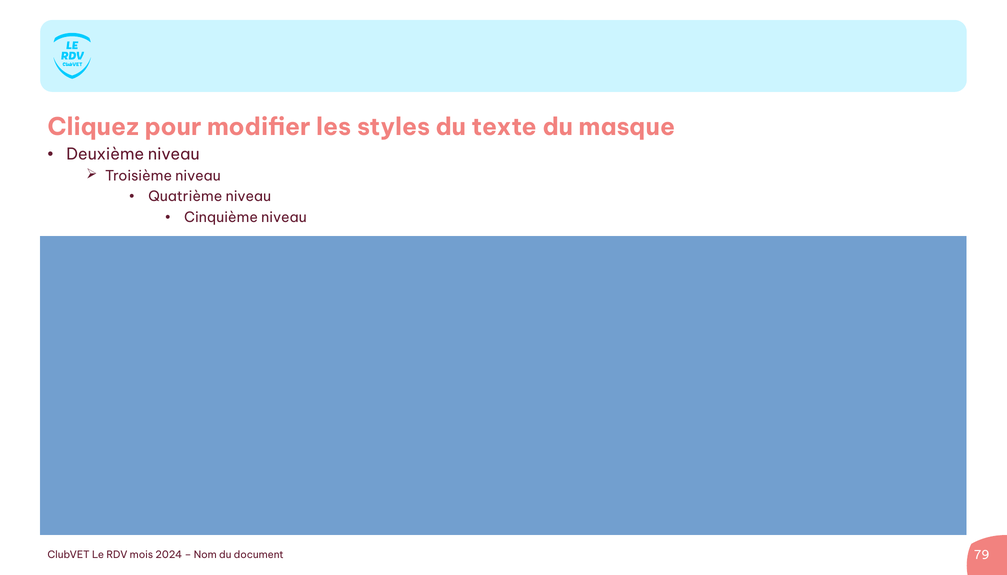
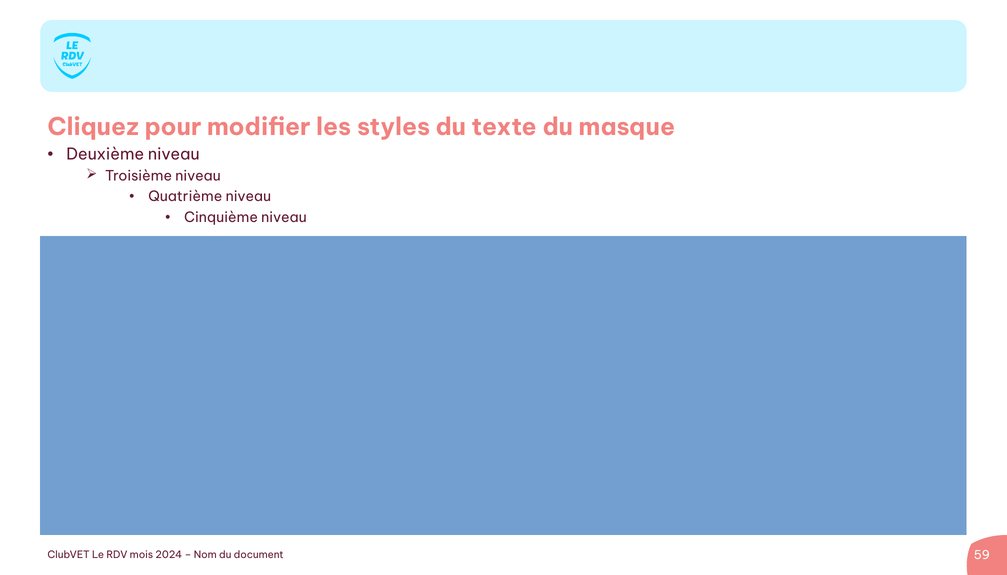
79: 79 -> 59 (982, 556)
